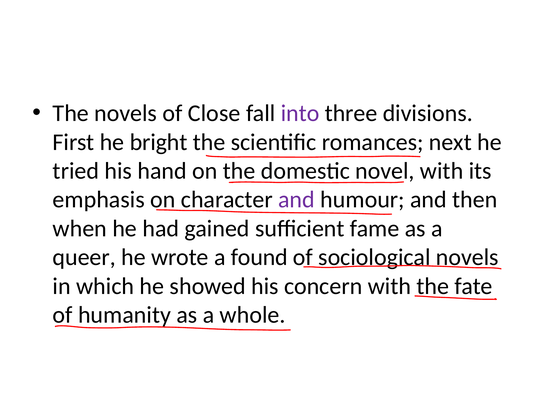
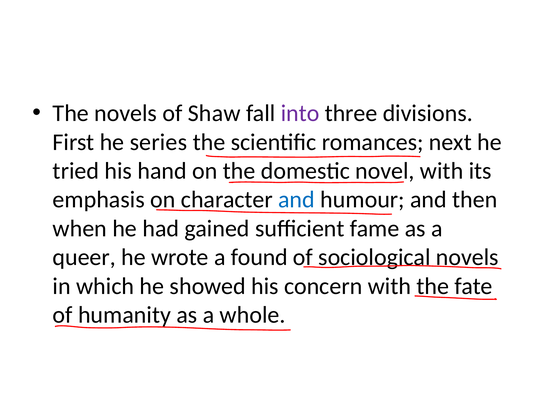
Close: Close -> Shaw (214, 113)
bright: bright -> series (158, 142)
and colour: purple -> blue (296, 200)
